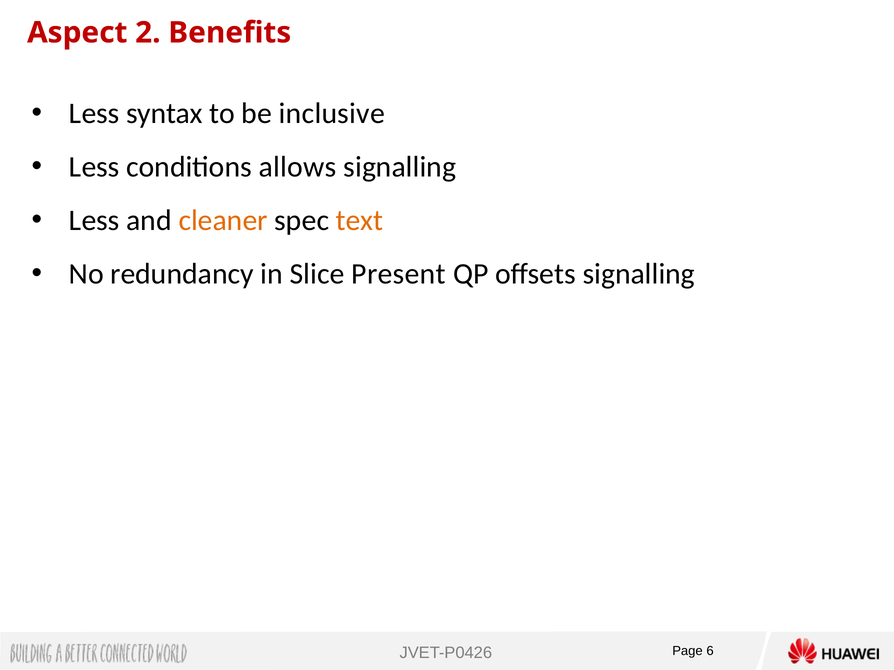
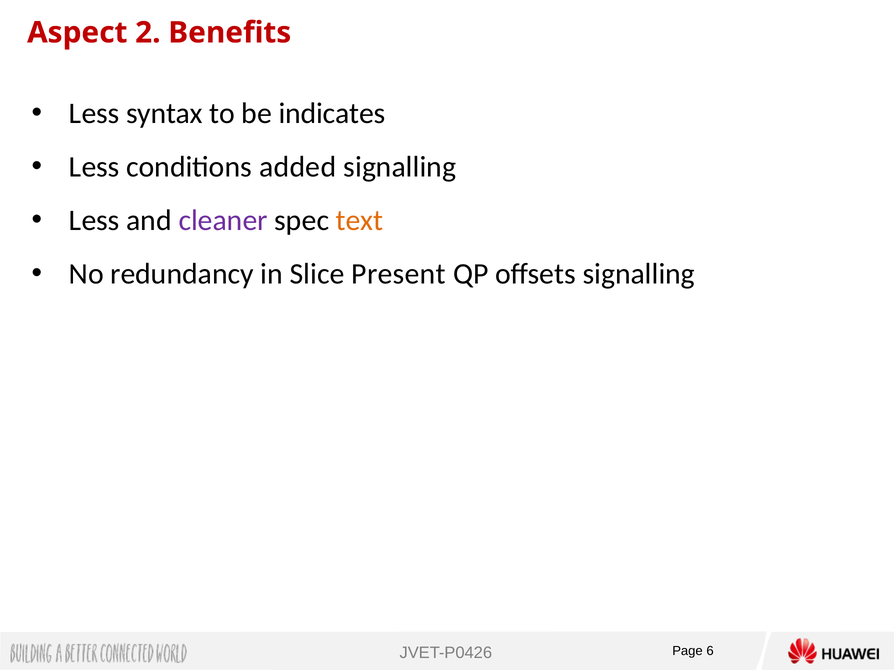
inclusive: inclusive -> indicates (332, 113)
allows: allows -> added (298, 167)
cleaner colour: orange -> purple (223, 221)
